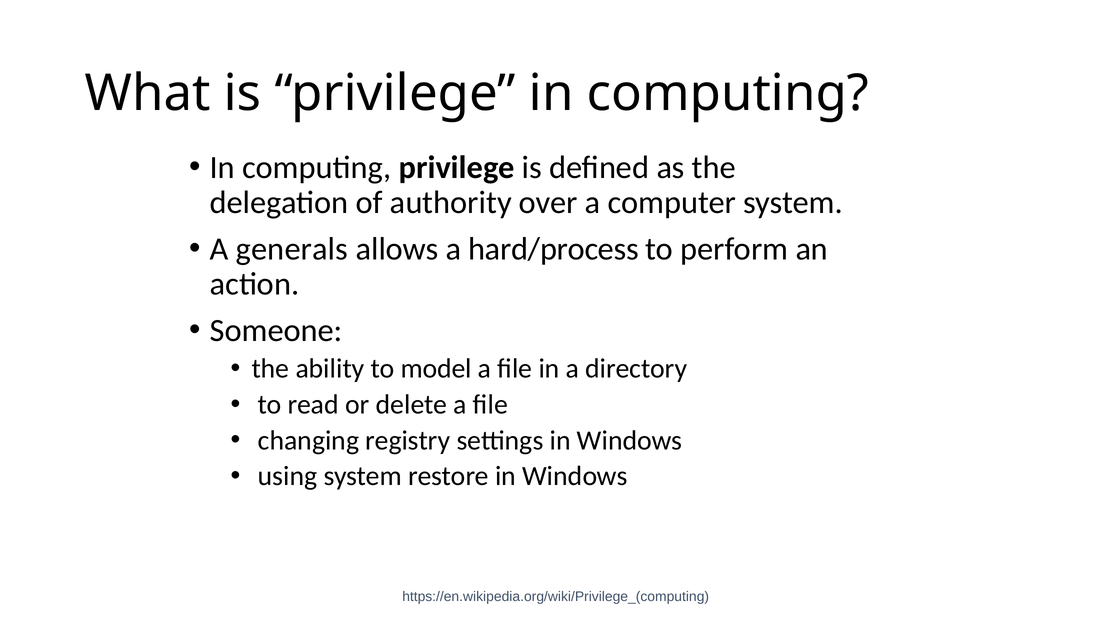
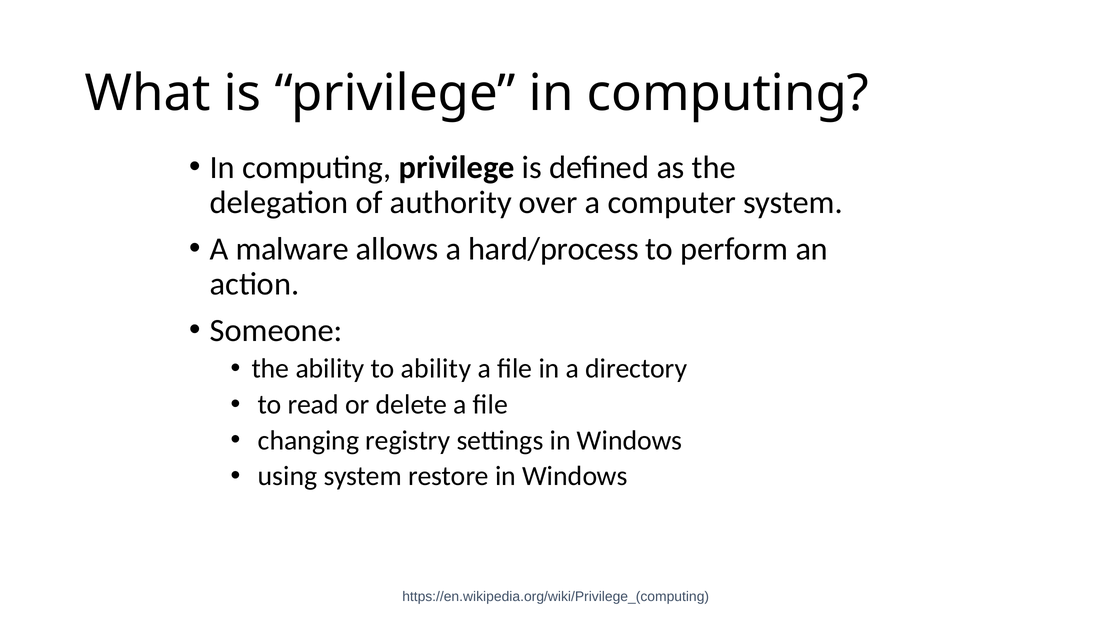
generals: generals -> malware (292, 249)
to model: model -> ability (436, 369)
